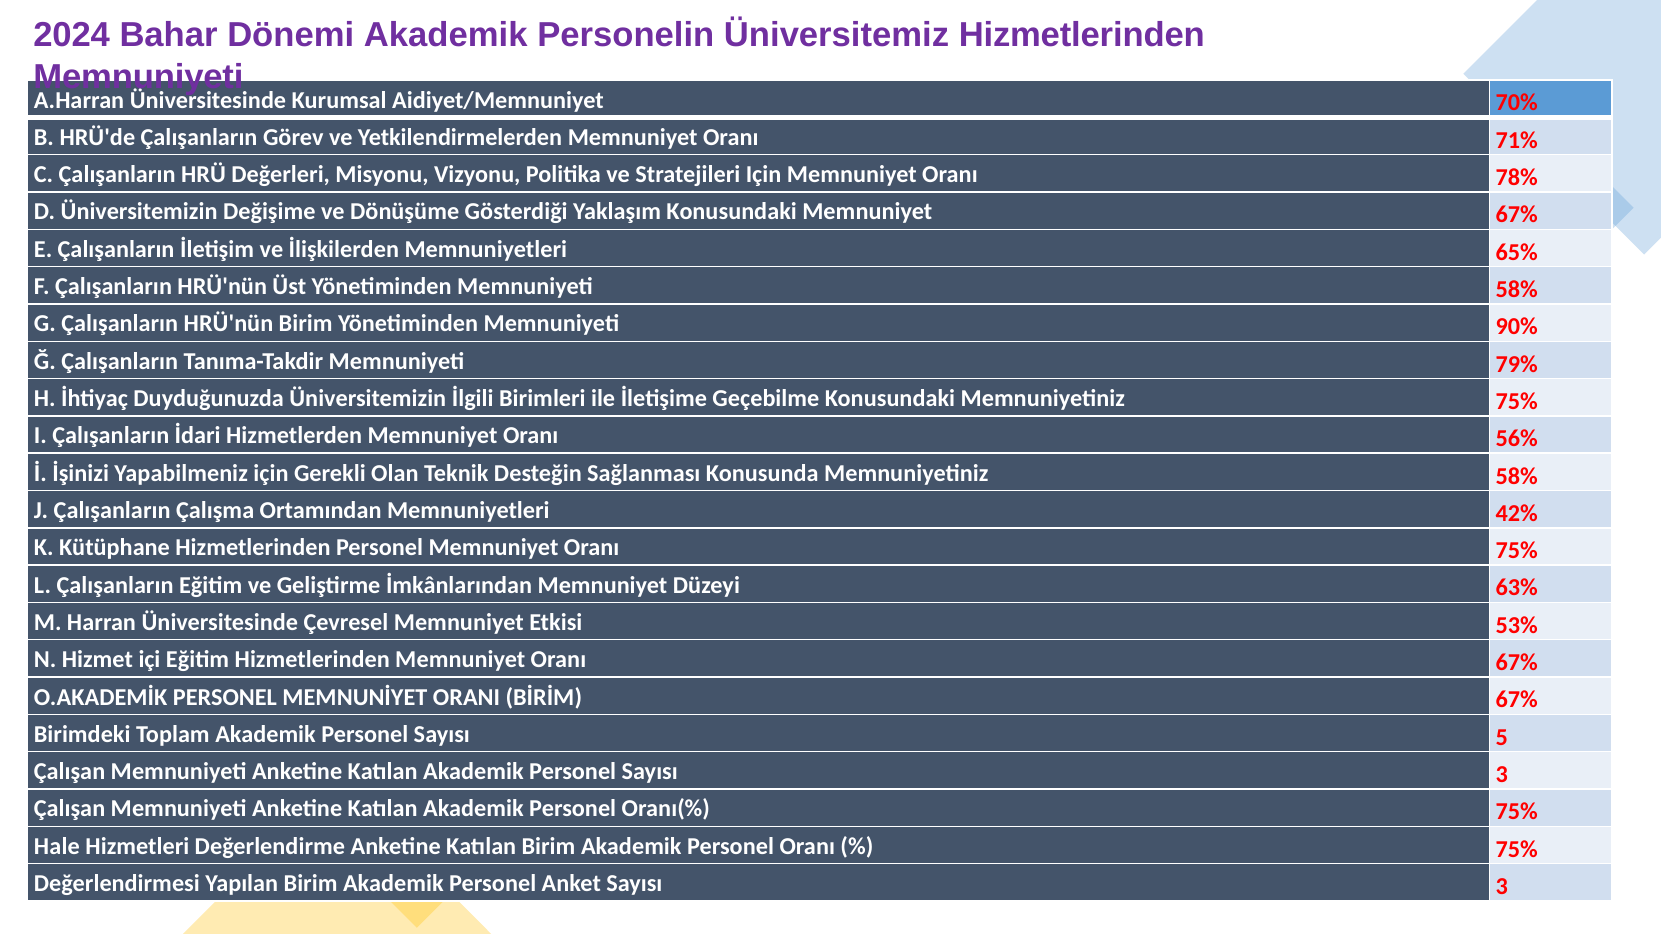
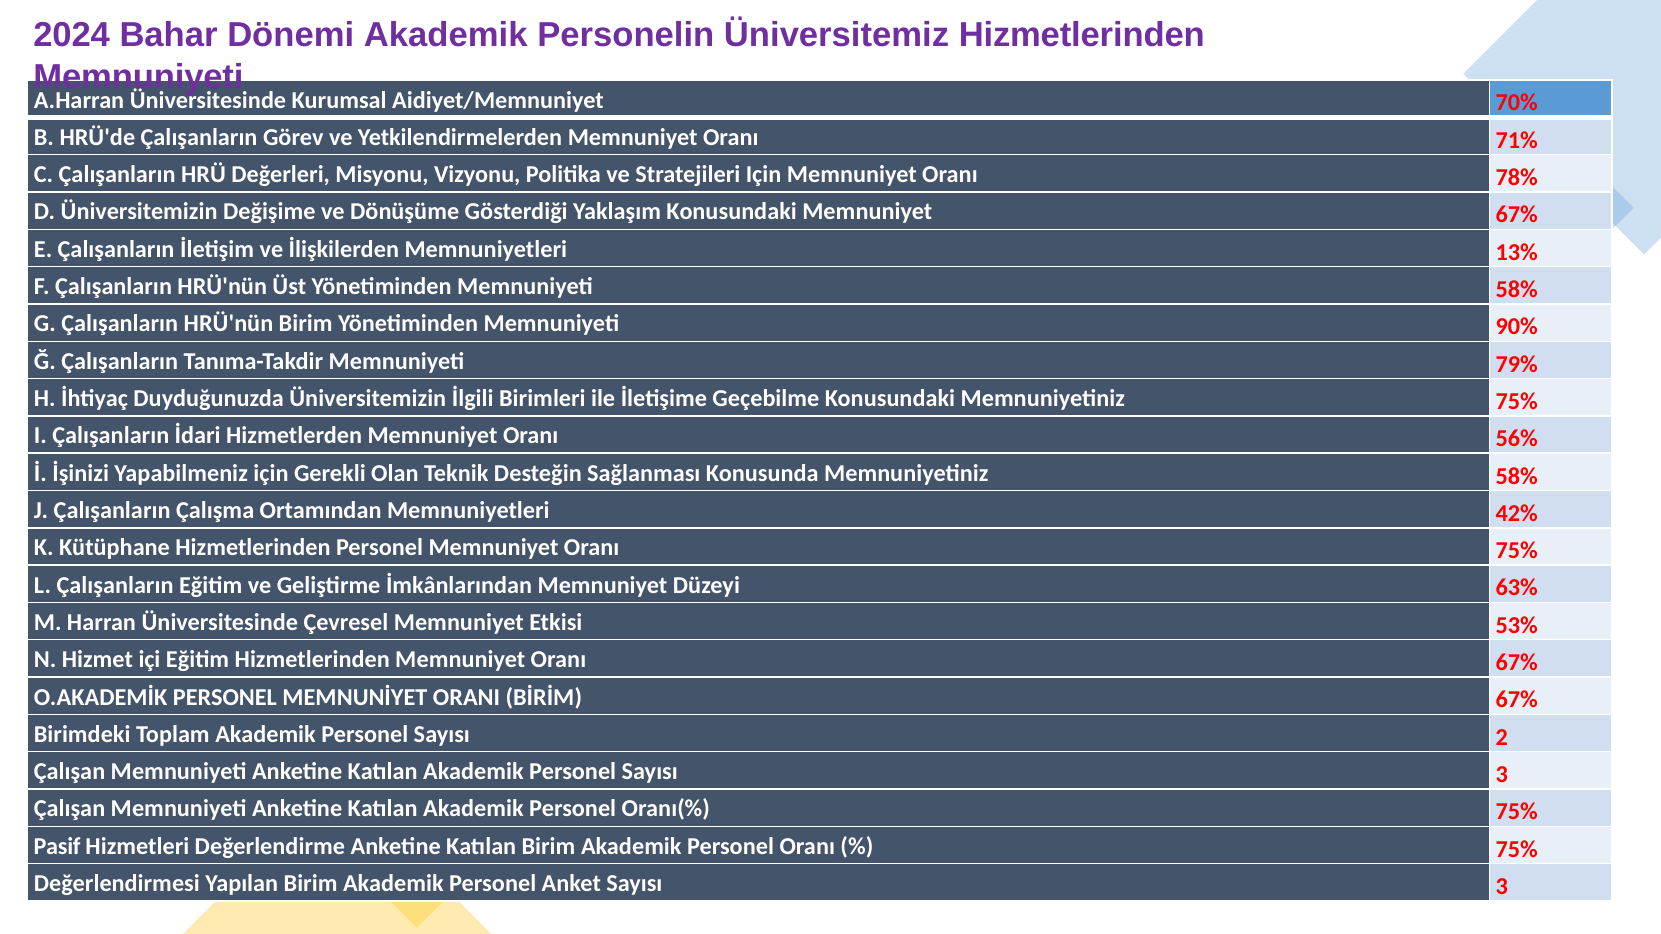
65%: 65% -> 13% (1517, 252)
5: 5 -> 2 (1502, 737)
Hale: Hale -> Pasif (57, 847)
